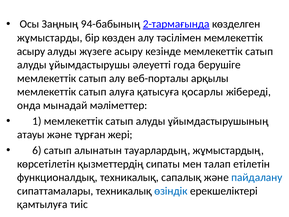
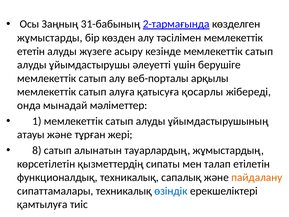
94-бабының: 94-бабының -> 31-бабының (111, 24)
асыру: асыру -> ететiн (31, 51)
года: года -> үшін (184, 65)
6: 6 -> 8 (37, 150)
пайдалану colour: blue -> orange (257, 177)
